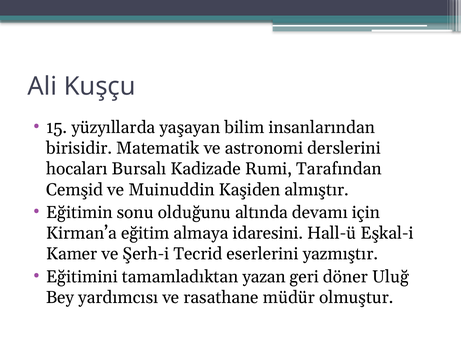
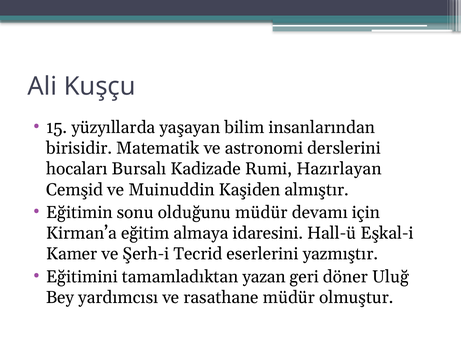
Tarafından: Tarafından -> Hazırlayan (339, 169)
olduğunu altında: altında -> müdür (261, 212)
